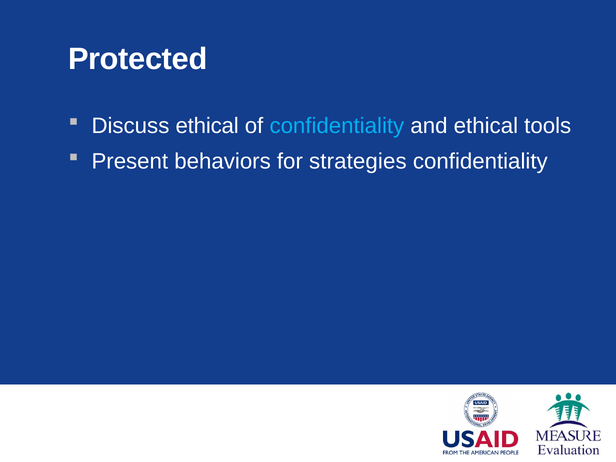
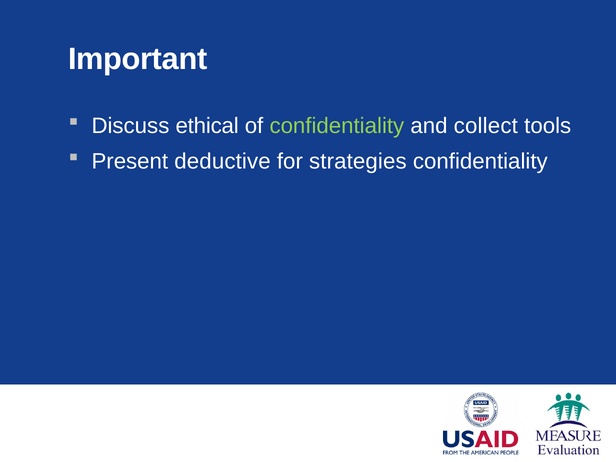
Protected: Protected -> Important (138, 59)
confidentiality colour: light blue -> light green (337, 126)
and ethical: ethical -> collect (486, 126)
behaviors: behaviors -> deductive (223, 161)
